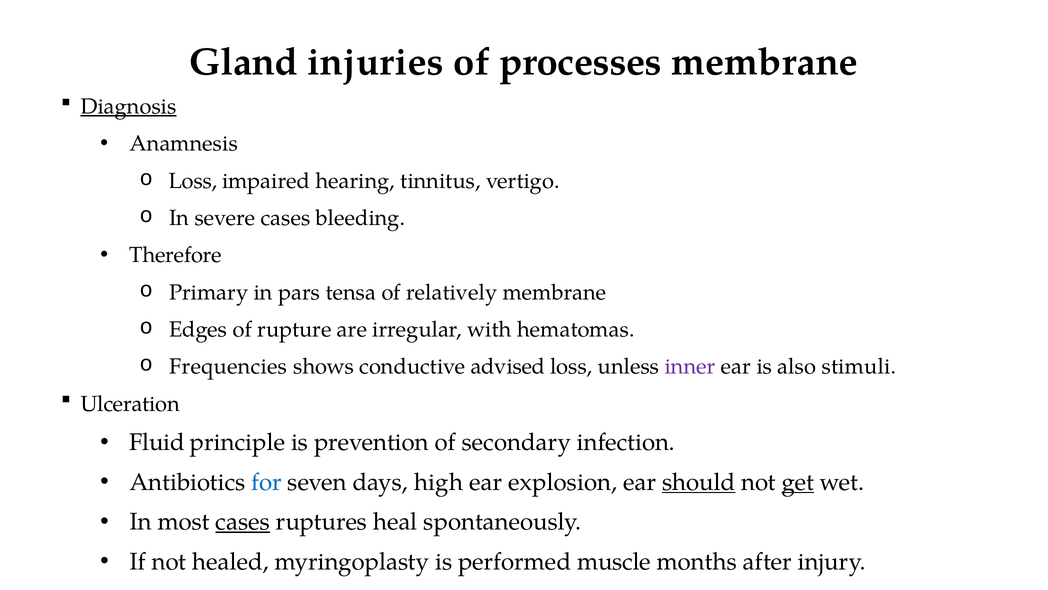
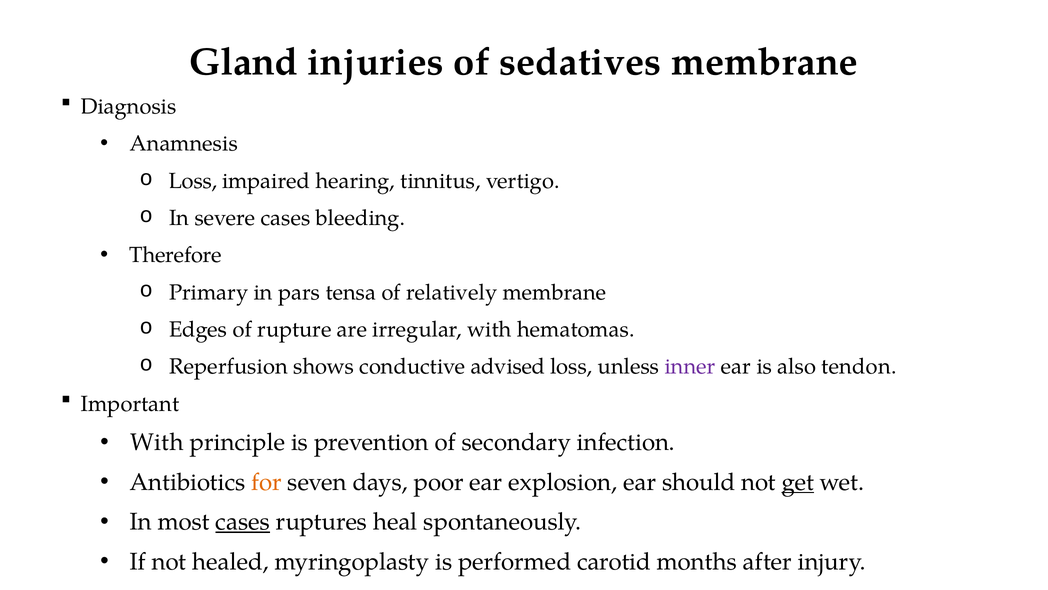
processes: processes -> sedatives (580, 62)
Diagnosis underline: present -> none (128, 106)
Frequencies: Frequencies -> Reperfusion (228, 366)
stimuli: stimuli -> tendon (859, 366)
Ulceration: Ulceration -> Important (130, 403)
Fluid: Fluid -> With (157, 442)
for colour: blue -> orange (266, 482)
high: high -> poor (439, 482)
should underline: present -> none (699, 482)
muscle: muscle -> carotid (614, 561)
